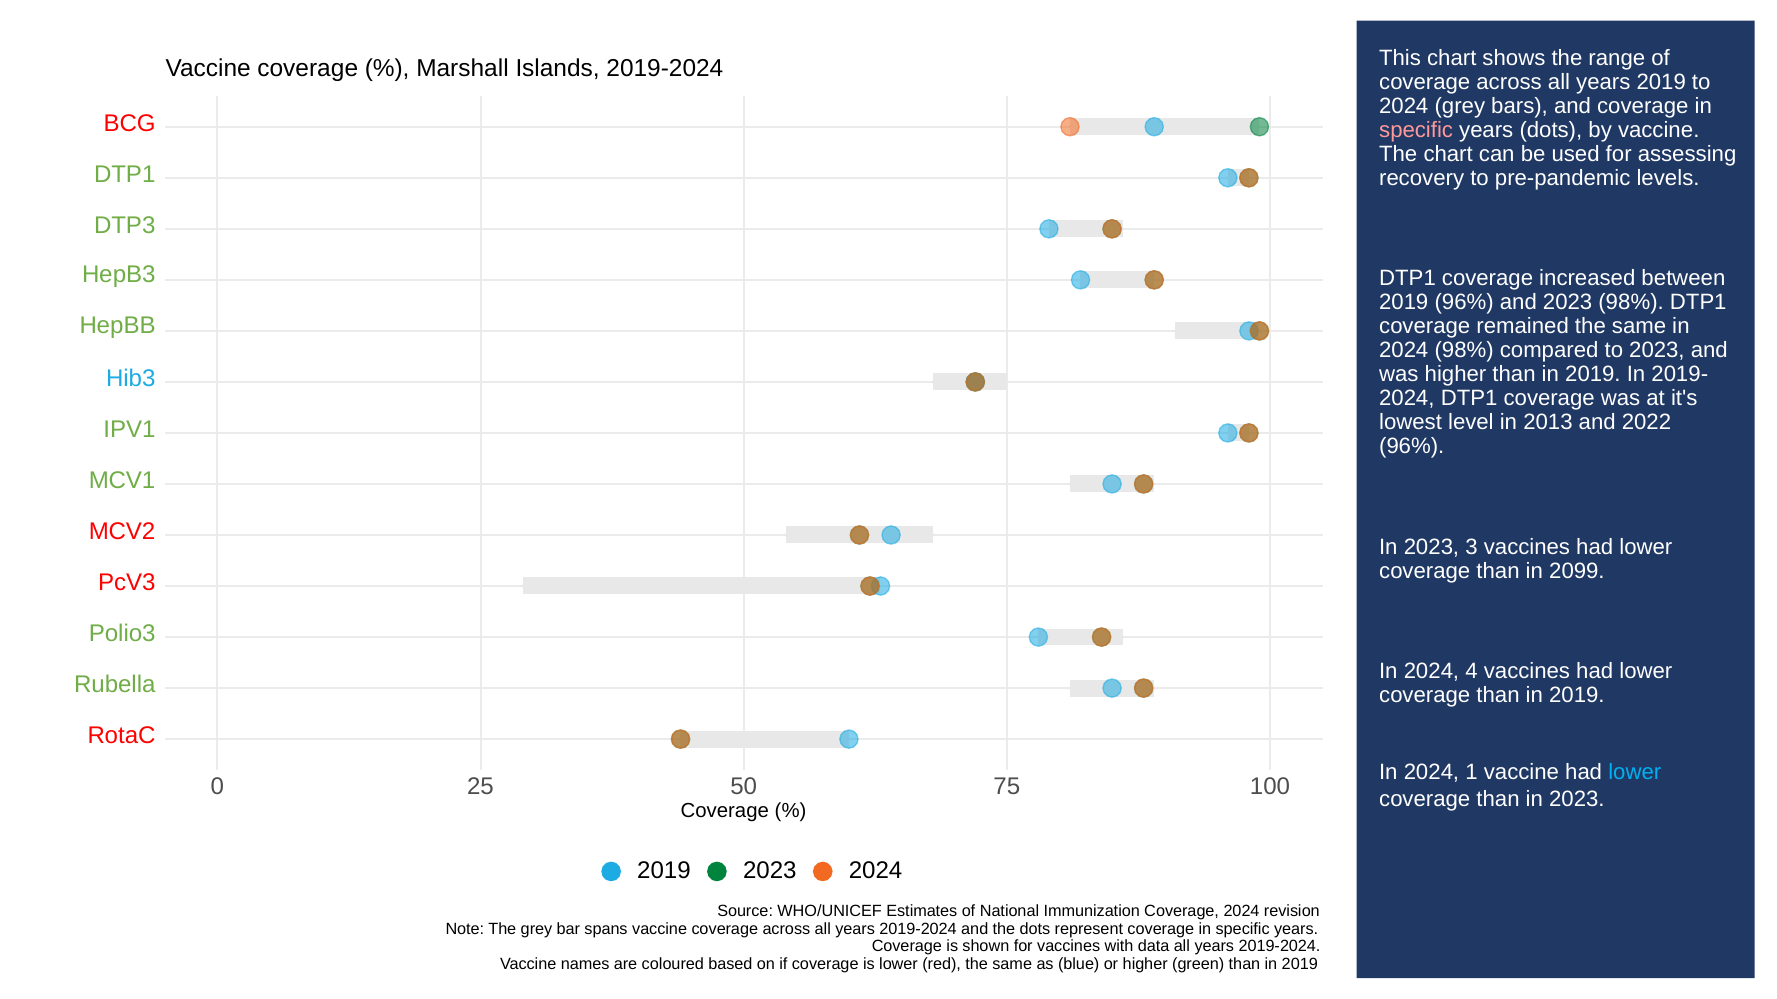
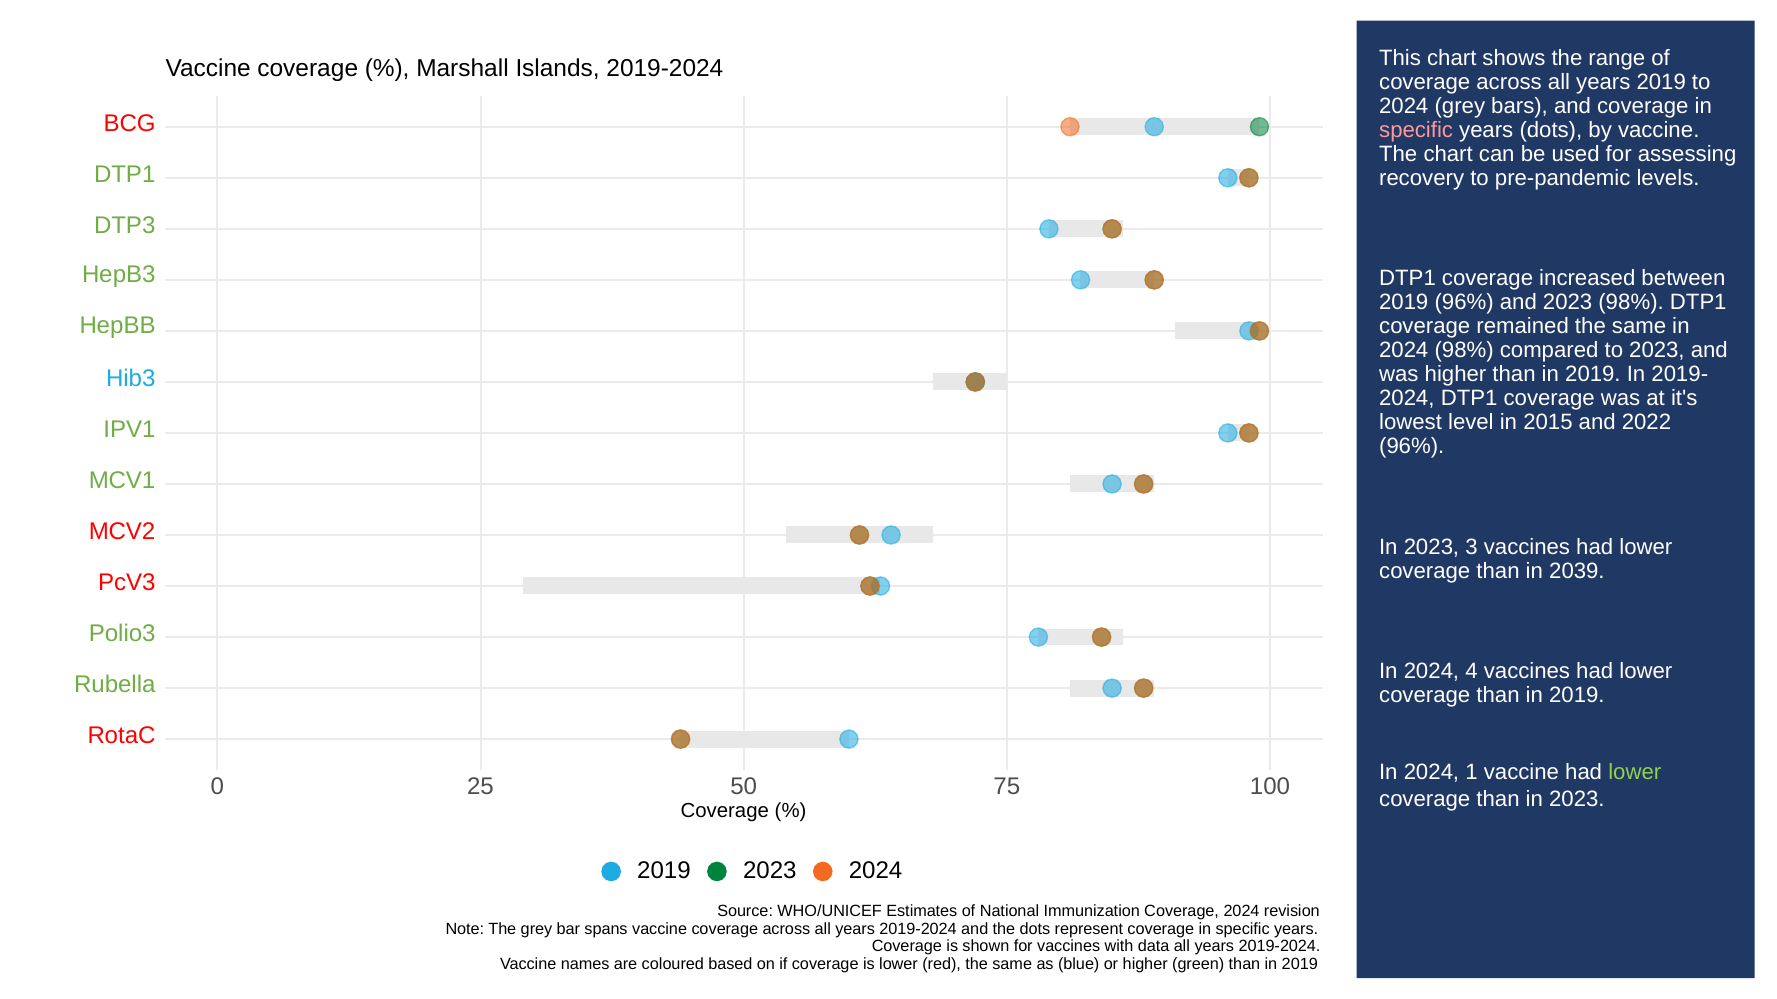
2013: 2013 -> 2015 (1548, 423)
2099: 2099 -> 2039 (1577, 571)
lower colour: light blue -> light green (1635, 773)
